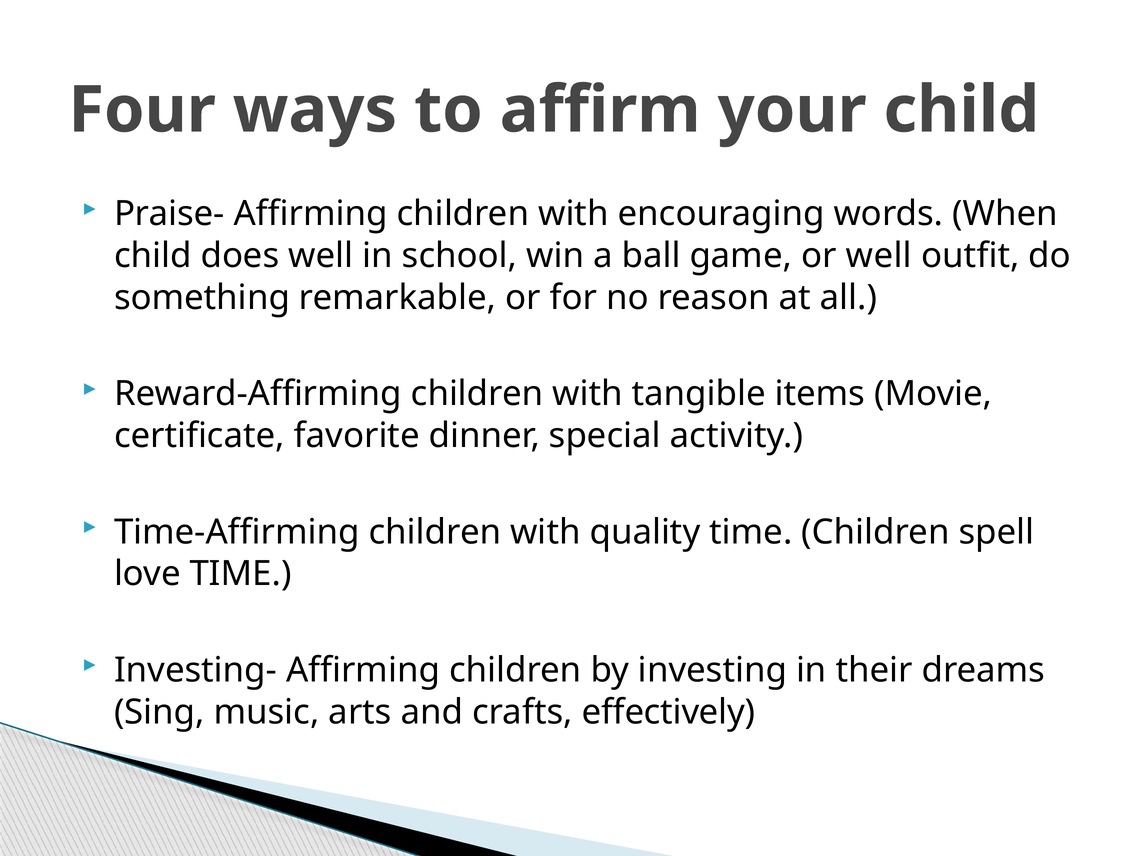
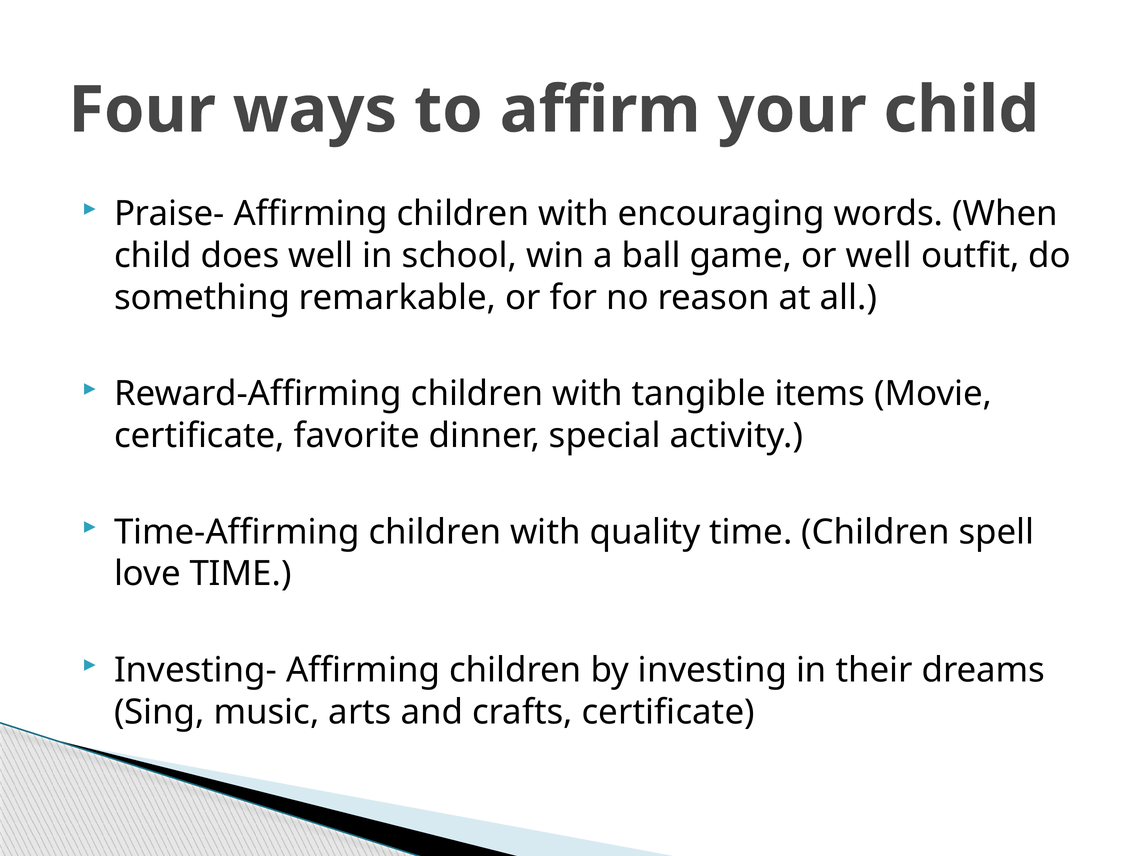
crafts effectively: effectively -> certificate (668, 712)
